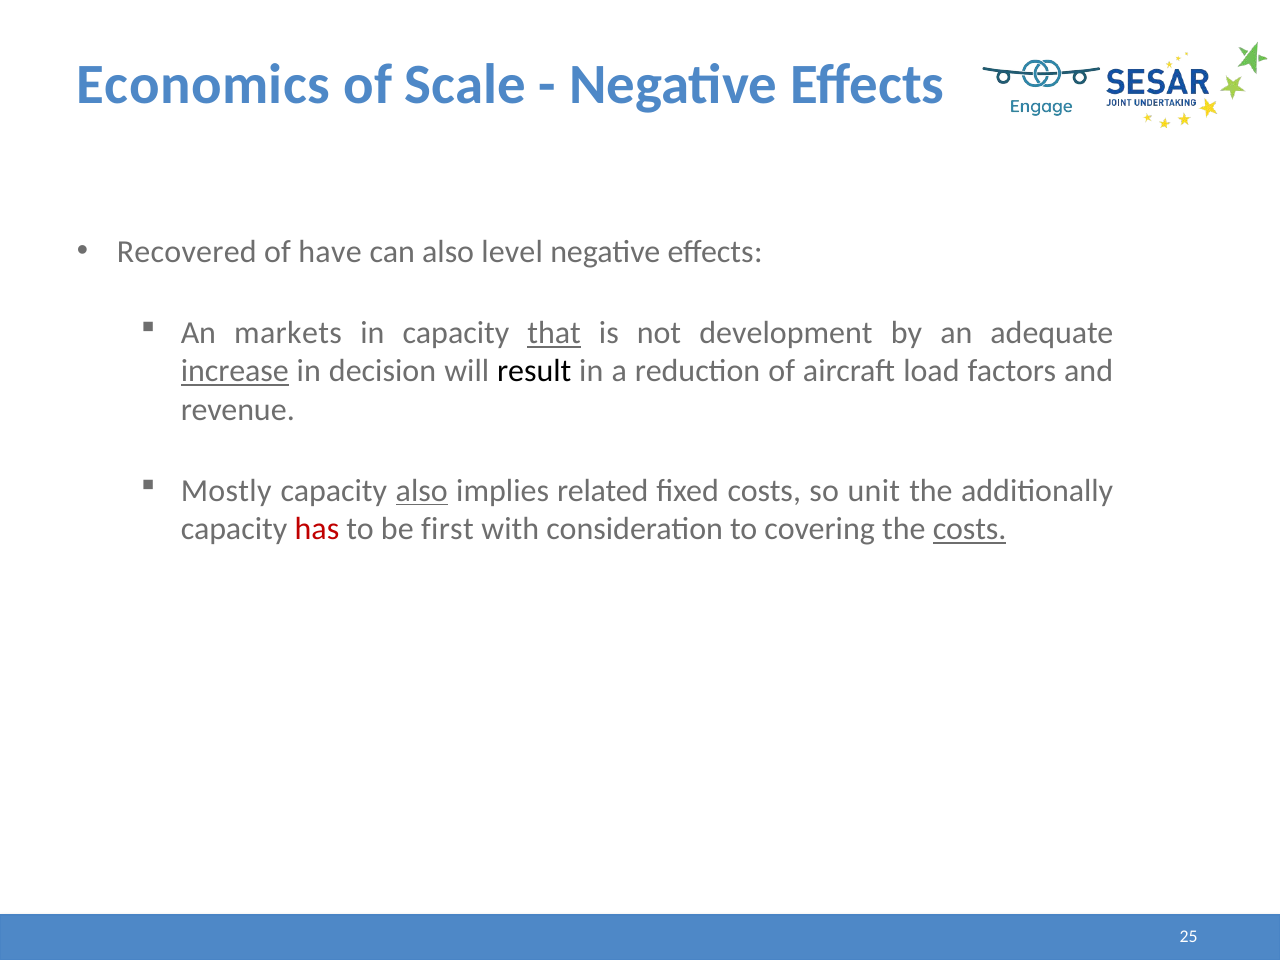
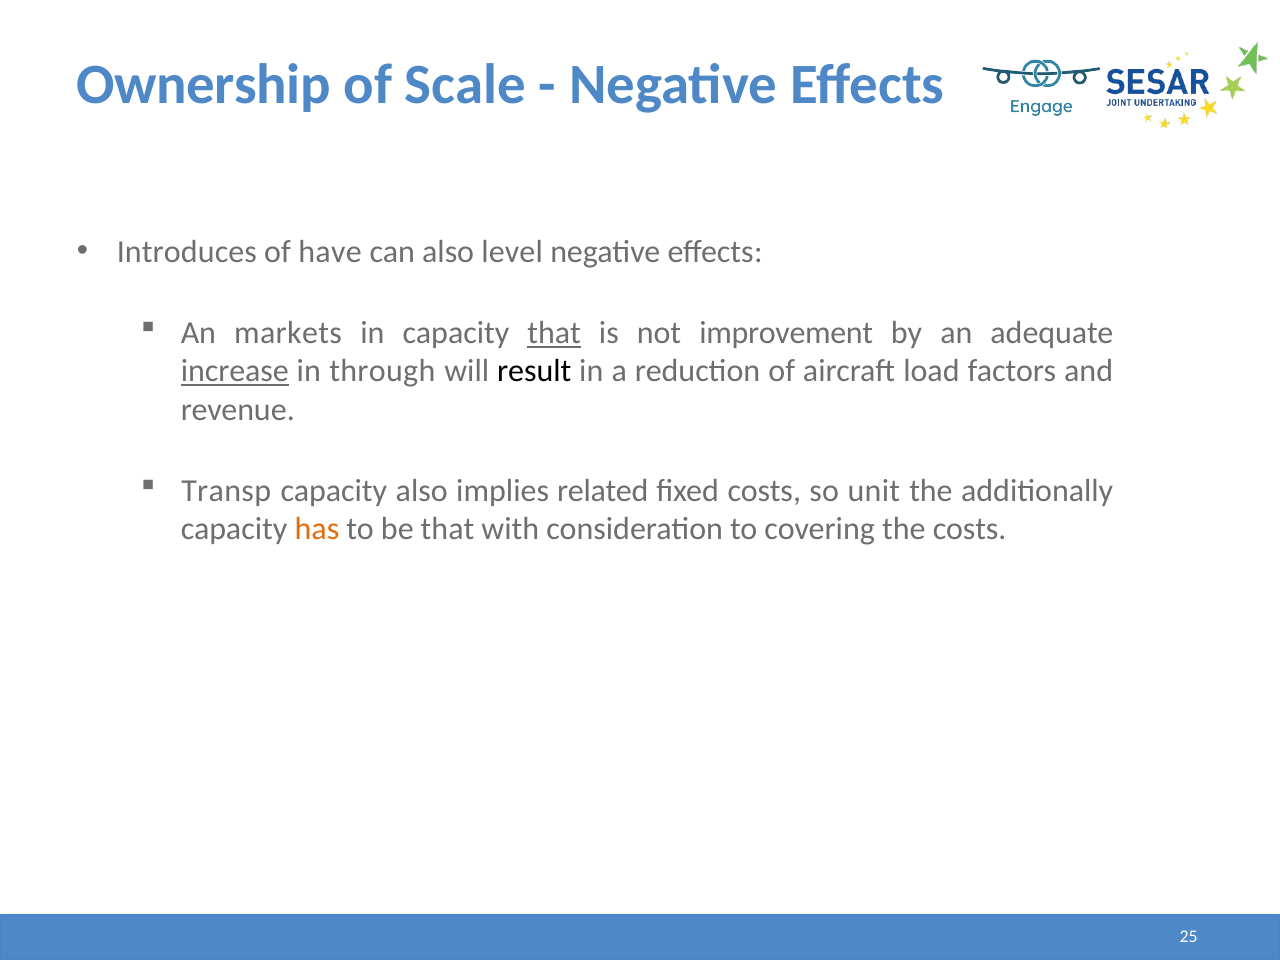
Economics: Economics -> Ownership (204, 85)
Recovered: Recovered -> Introduces (187, 252)
development: development -> improvement (786, 333)
decision: decision -> through (382, 371)
Mostly: Mostly -> Transp (226, 491)
also underline: present -> none (422, 491)
has colour: red -> orange (317, 529)
be first: first -> that (448, 529)
costs underline: present -> none (970, 529)
